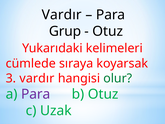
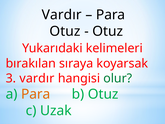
Grup: Grup -> Otuz (65, 31)
cümlede: cümlede -> bırakılan (31, 63)
Para colour: purple -> orange (36, 94)
